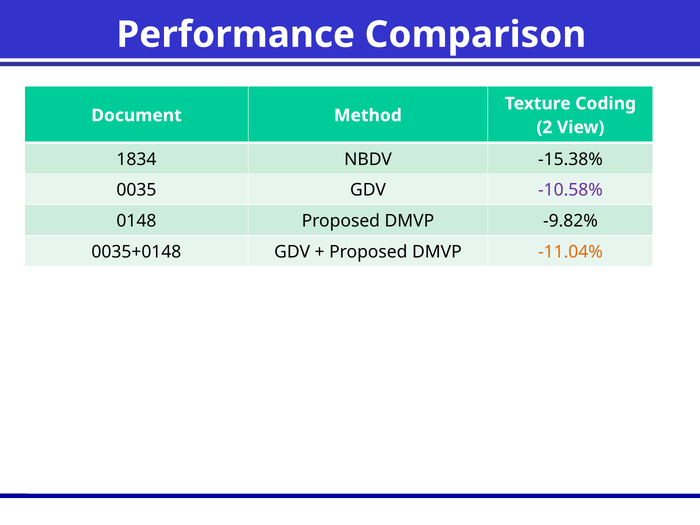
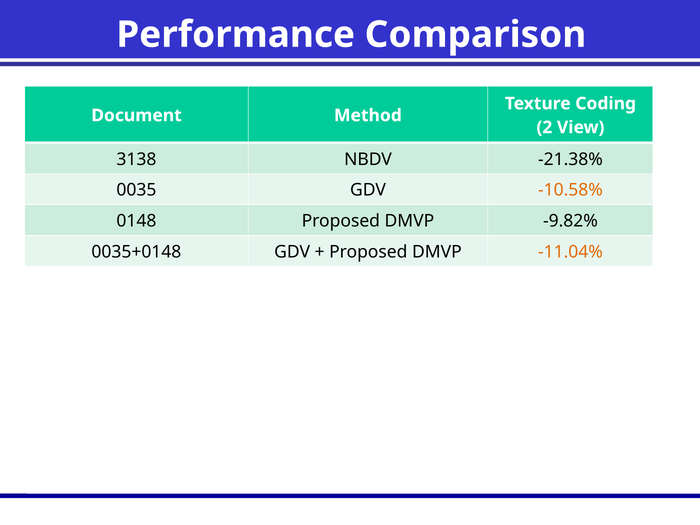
1834: 1834 -> 3138 (136, 159)
-15.38%: -15.38% -> -21.38% (570, 159)
-10.58% colour: purple -> orange (570, 190)
